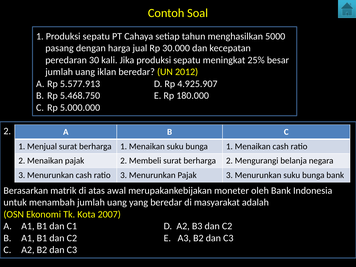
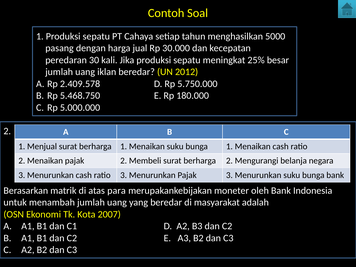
5.577.913: 5.577.913 -> 2.409.578 (80, 84)
4.925.907: 4.925.907 -> 5.750.000 (197, 84)
awal: awal -> para (116, 191)
